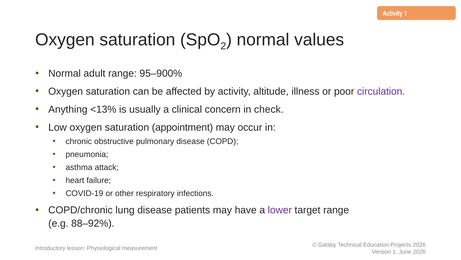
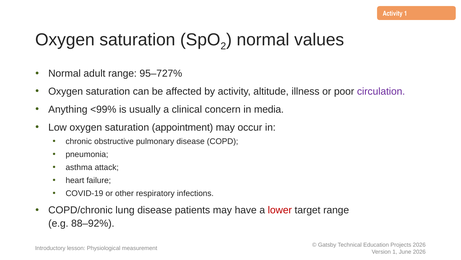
95–900%: 95–900% -> 95–727% (161, 73)
<13%: <13% -> <99% (103, 109)
check: check -> media (269, 109)
lower colour: purple -> red (280, 210)
